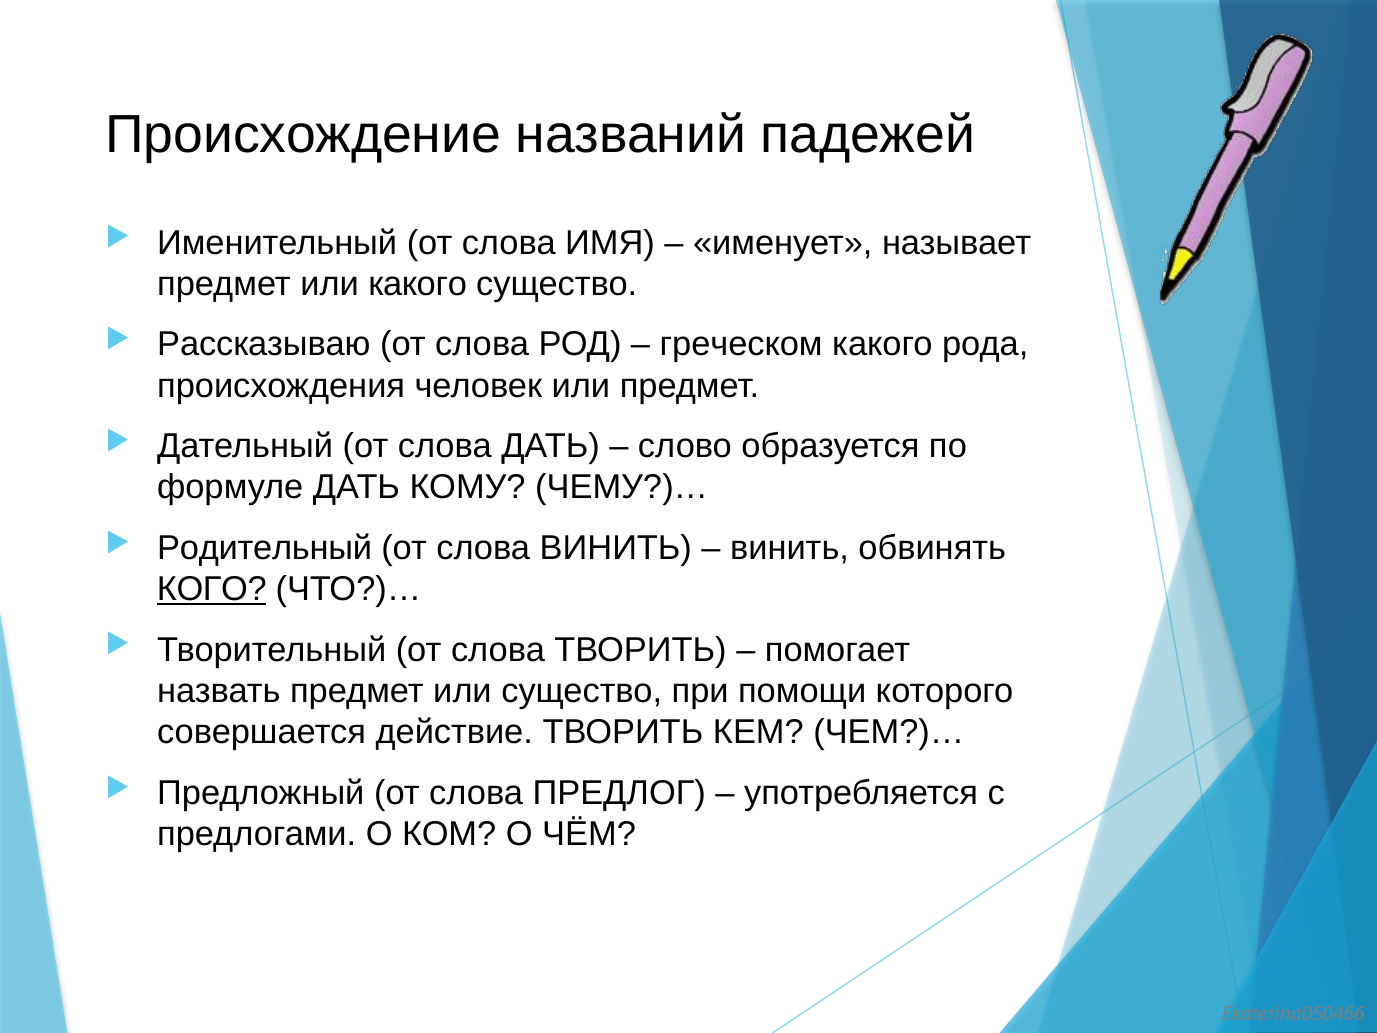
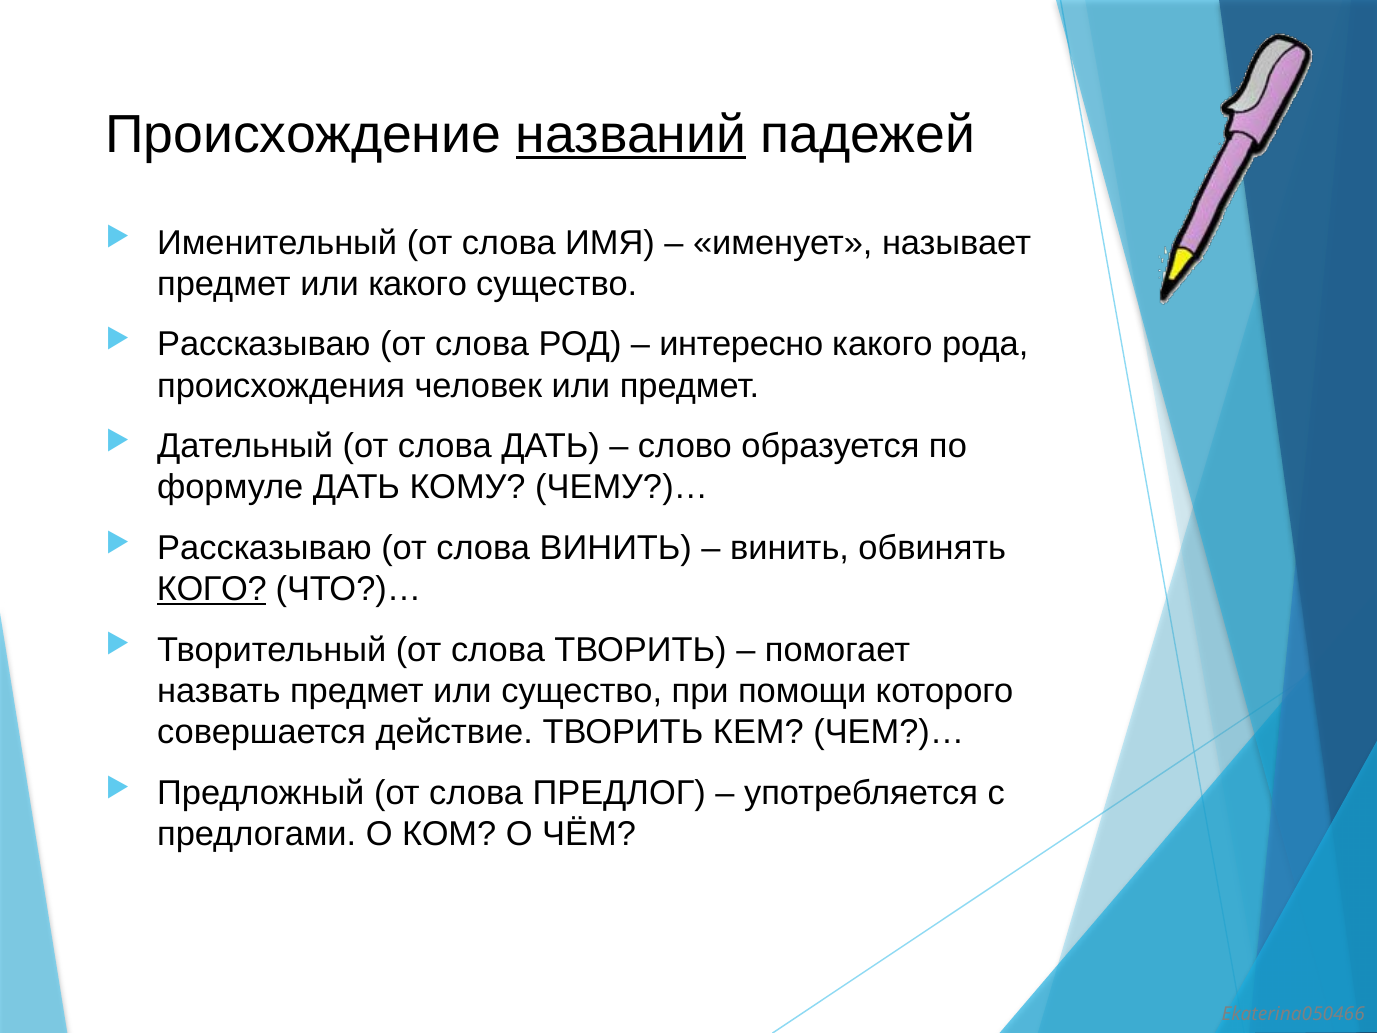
названий underline: none -> present (631, 135)
греческом: греческом -> интересно (741, 344)
Родительный: Родительный -> Рассказываю (265, 548)
